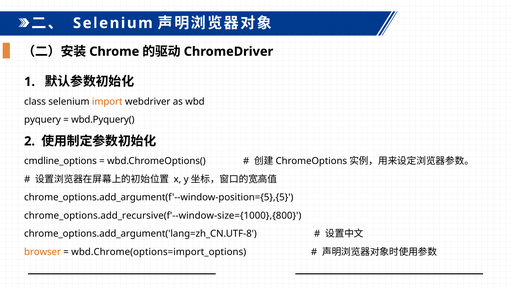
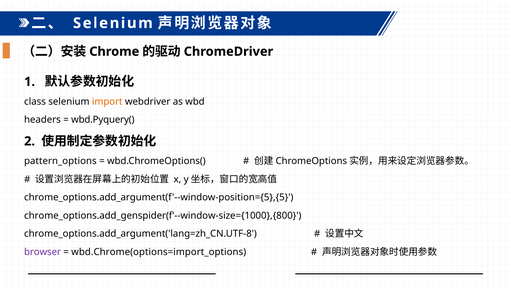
pyquery: pyquery -> headers (42, 120)
cmdline_options: cmdline_options -> pattern_options (60, 161)
chrome_options.add_recursive(f'--window-size={1000},{800: chrome_options.add_recursive(f'--window-size={1000},{800 -> chrome_options.add_genspider(f'--window-size={1000},{800 (163, 215)
browser colour: orange -> purple (43, 251)
